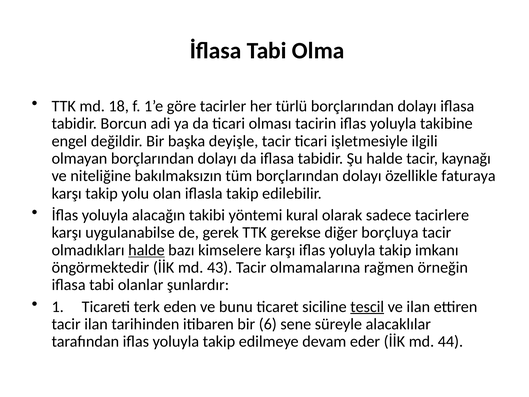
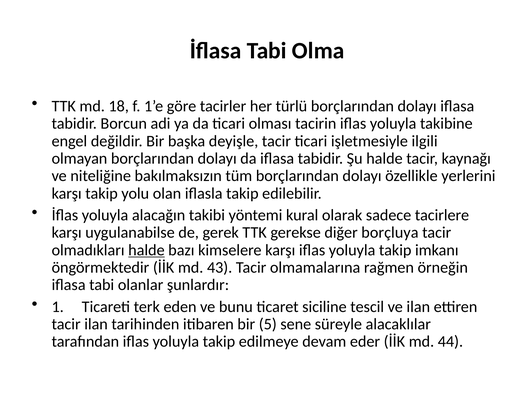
faturaya: faturaya -> yerlerini (468, 176)
tescil underline: present -> none (367, 306)
6: 6 -> 5 (268, 324)
